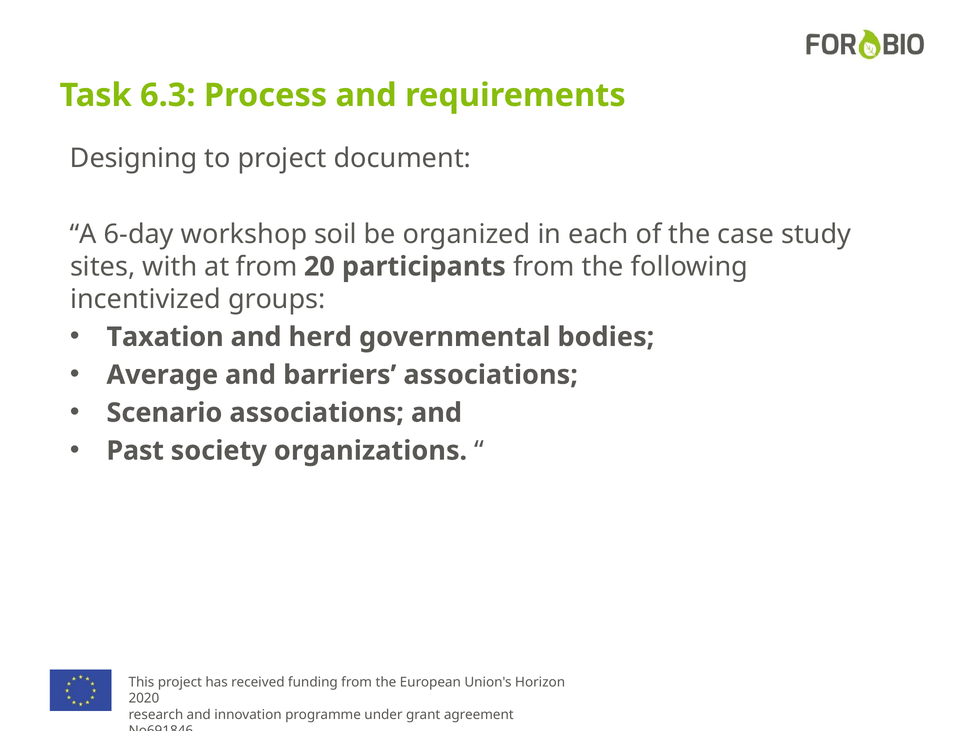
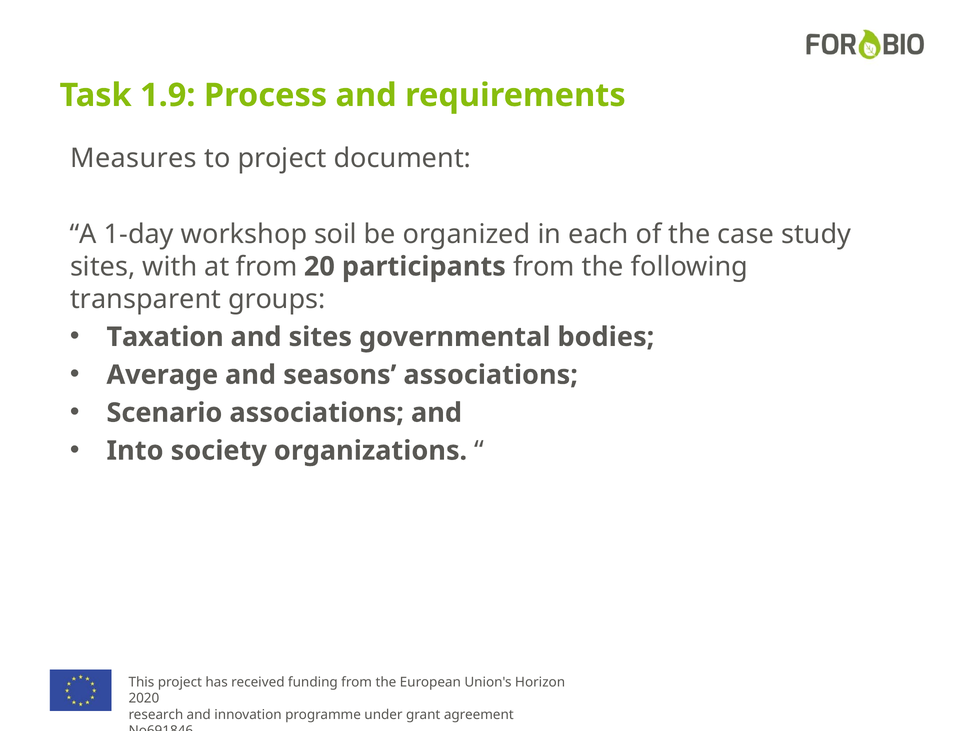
6.3: 6.3 -> 1.9 (168, 95)
Designing: Designing -> Measures (134, 158)
6-day: 6-day -> 1-day (139, 234)
incentivized: incentivized -> transparent (146, 299)
and herd: herd -> sites (320, 337)
barriers: barriers -> seasons (340, 375)
Past: Past -> Into (135, 451)
